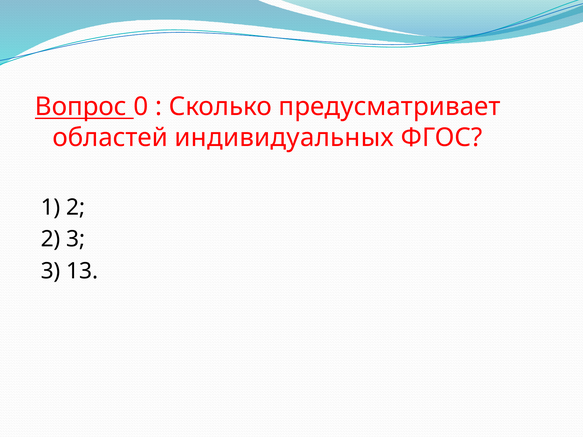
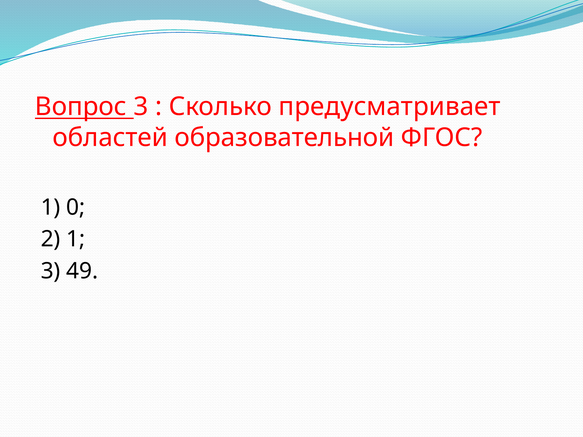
Вопрос 0: 0 -> 3 (141, 107)
индивидуальных: индивидуальных -> образовательной (284, 138)
1 2: 2 -> 0 (76, 207)
2 3: 3 -> 1 (76, 239)
13: 13 -> 49 (82, 271)
